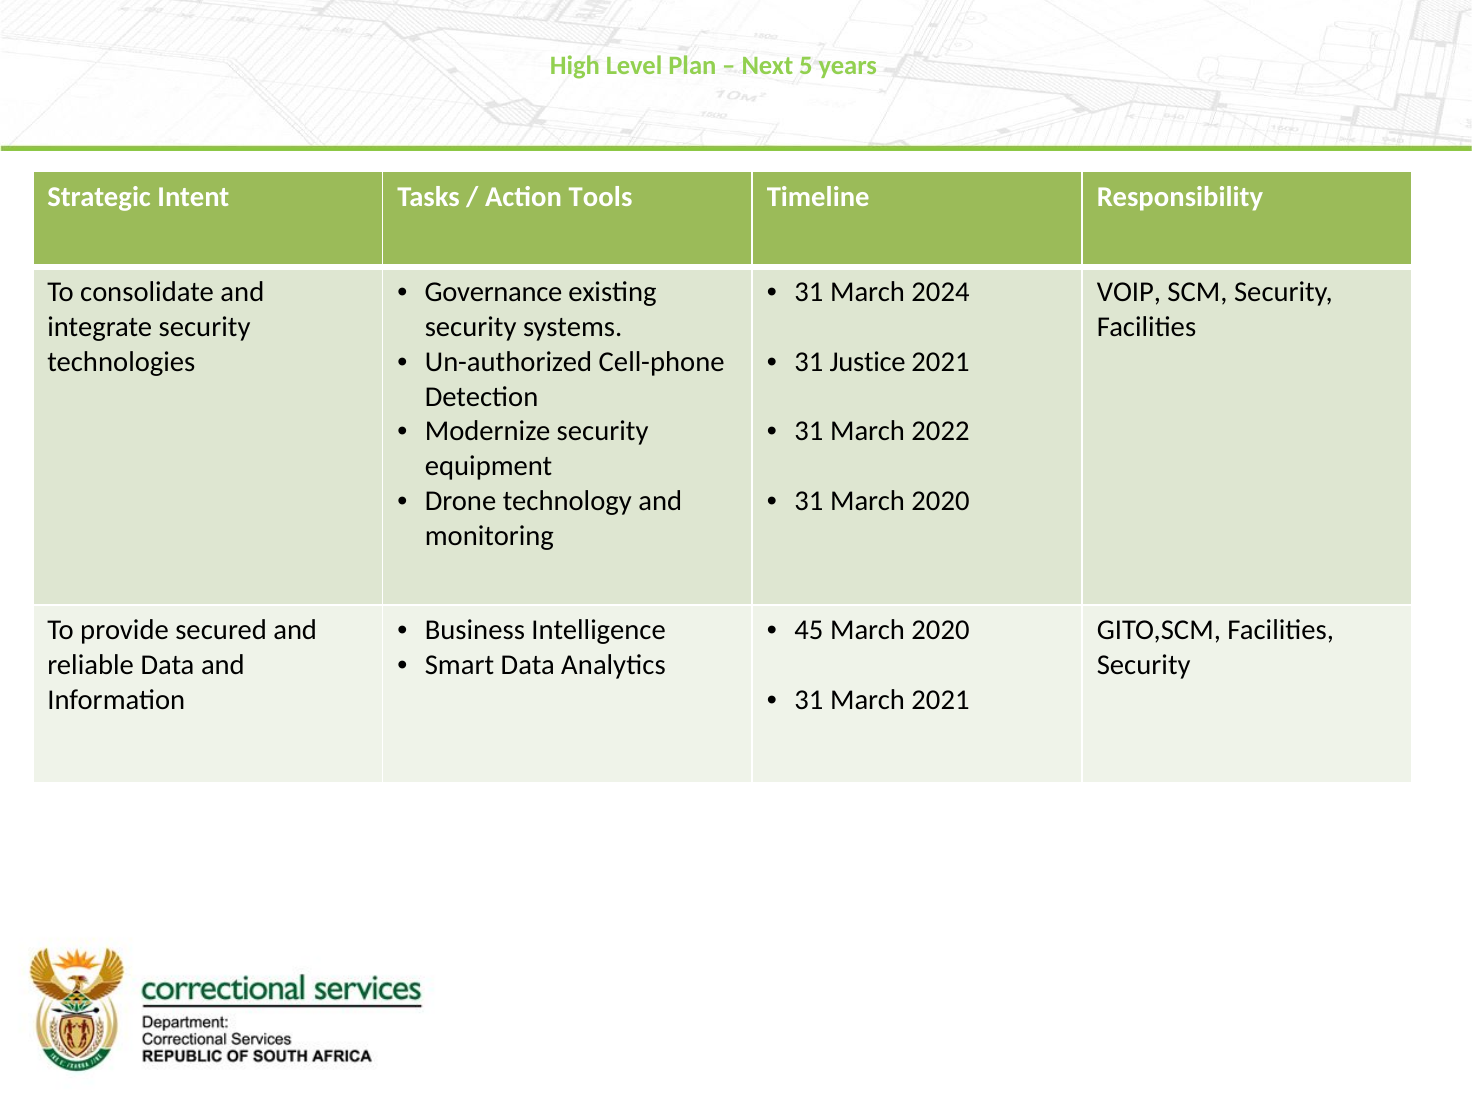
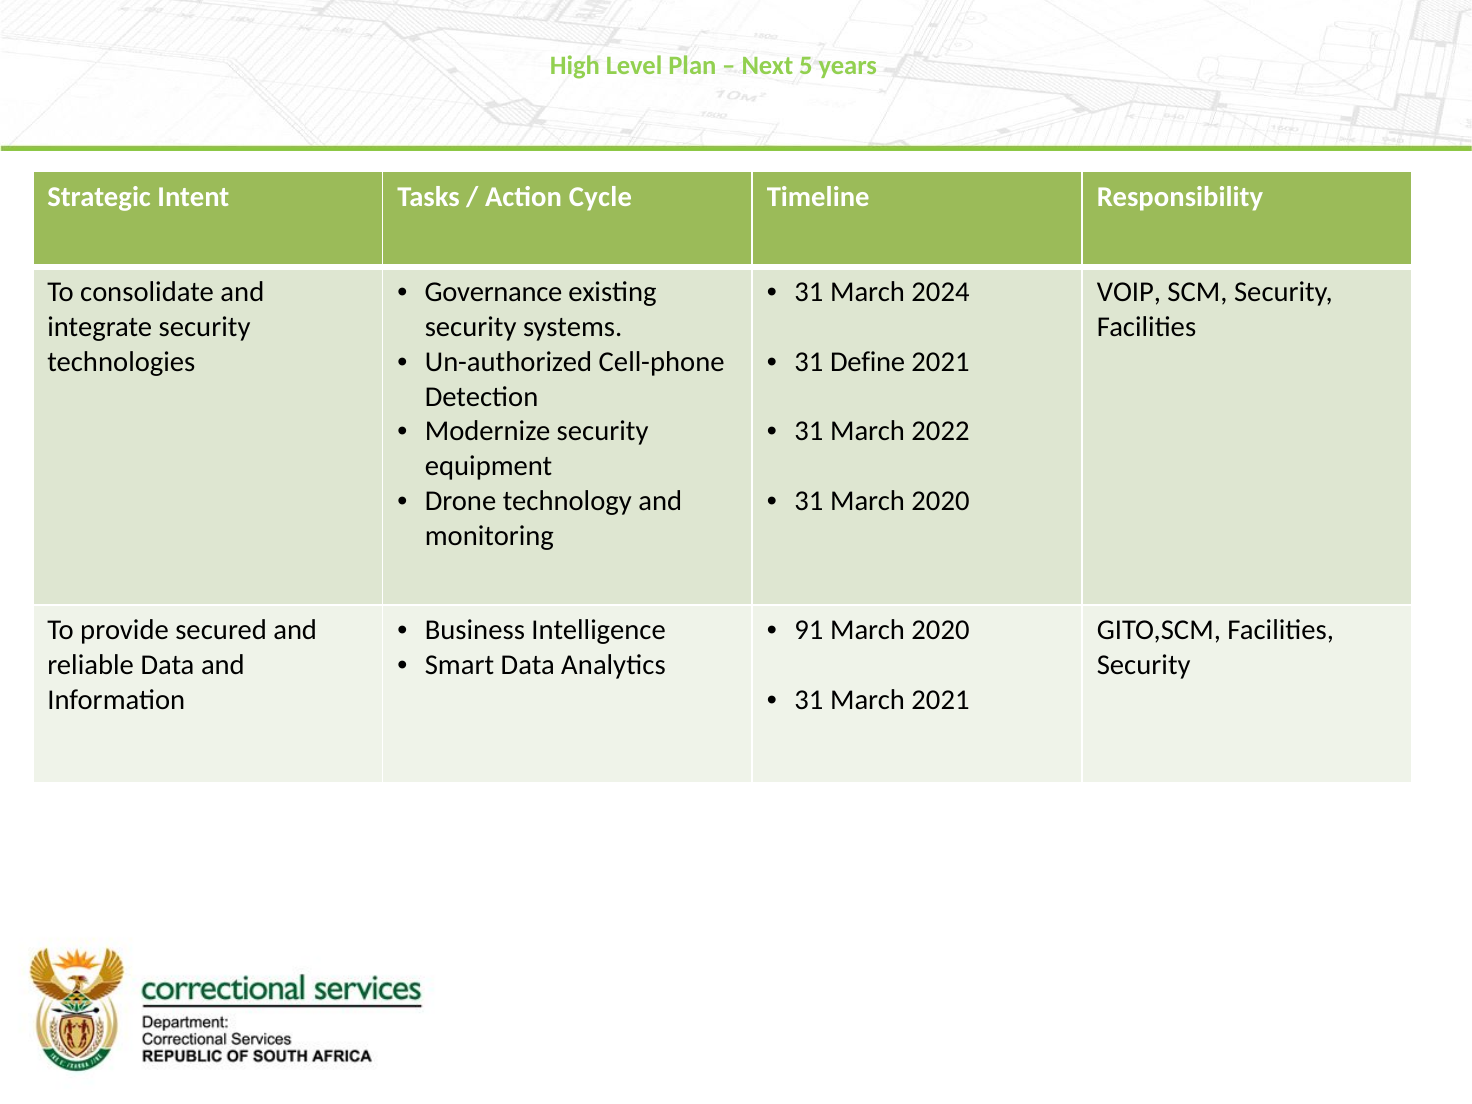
Tools: Tools -> Cycle (600, 197)
Justice: Justice -> Define (868, 362)
45: 45 -> 91 (809, 630)
